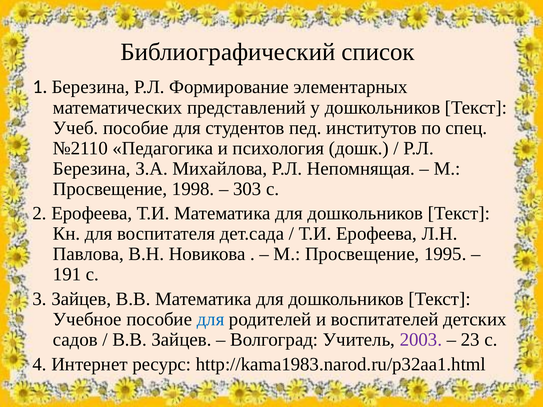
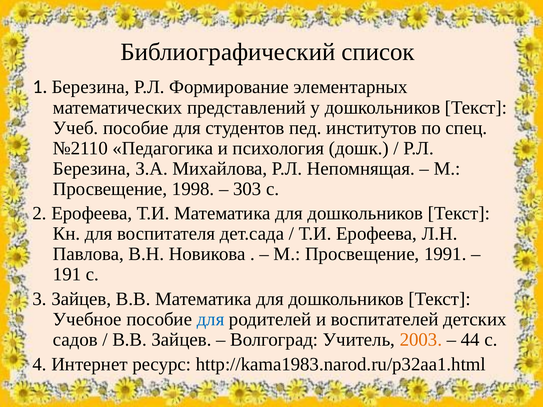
1995: 1995 -> 1991 (445, 254)
2003 colour: purple -> orange (421, 340)
23: 23 -> 44 (470, 340)
